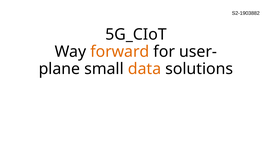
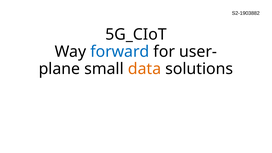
forward colour: orange -> blue (120, 52)
